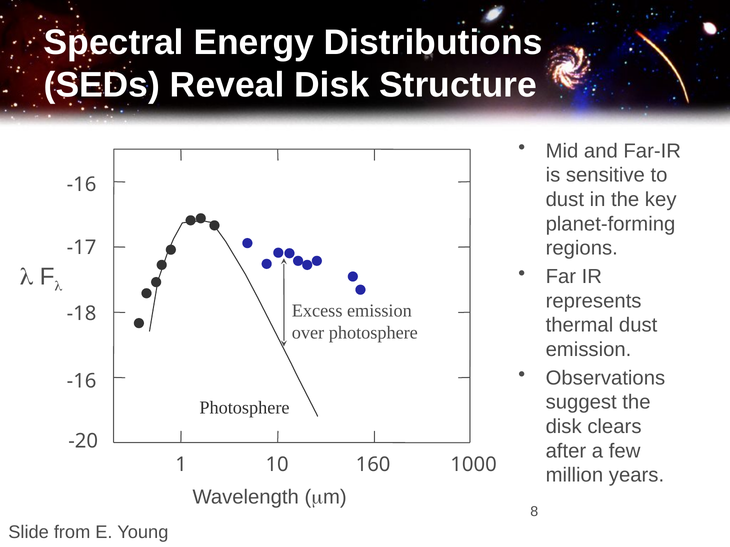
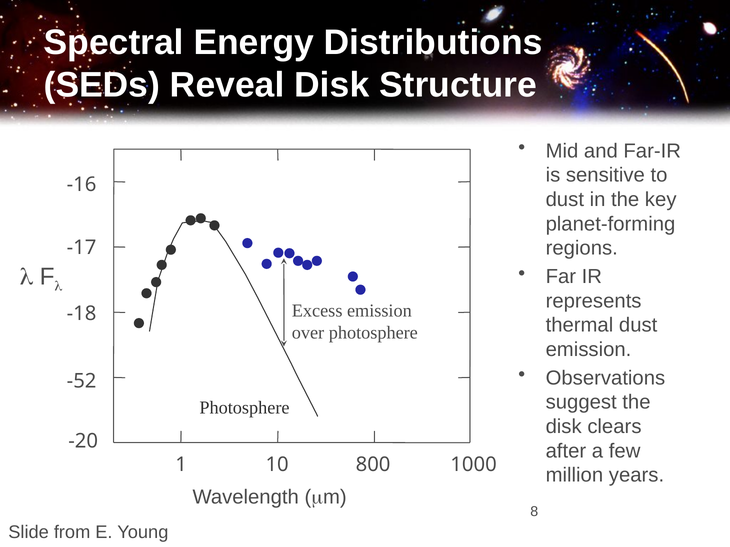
-16: -16 -> -52 (82, 382)
160: 160 -> 800 (373, 465)
